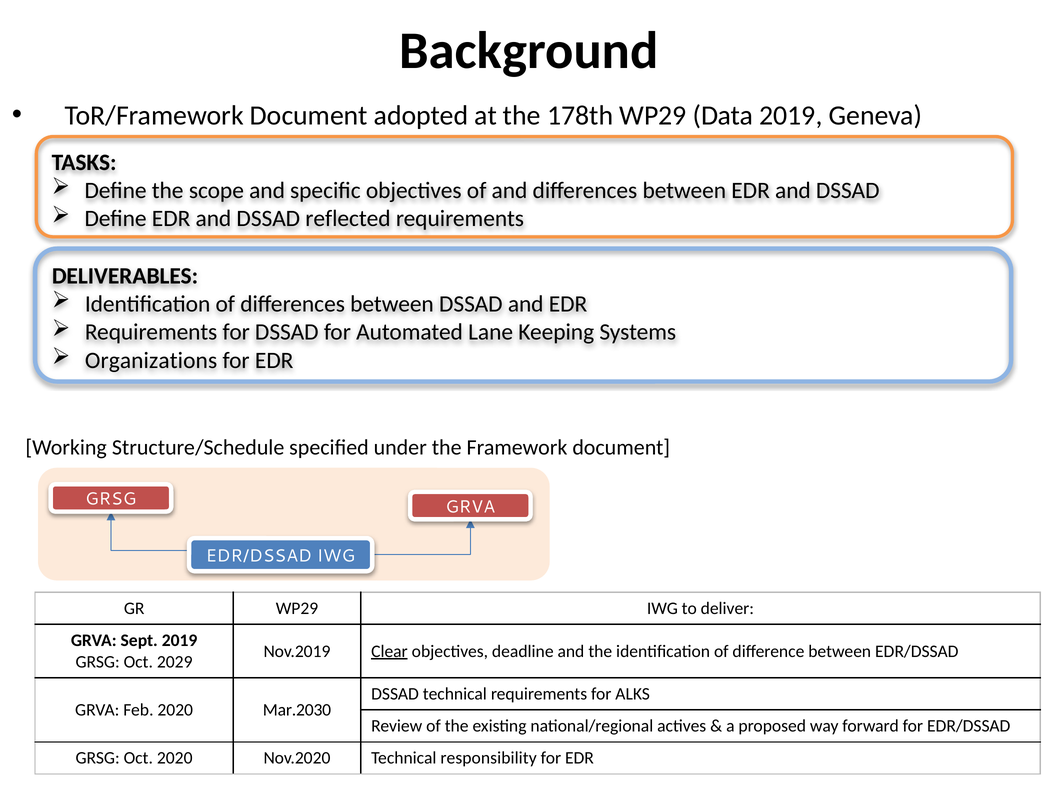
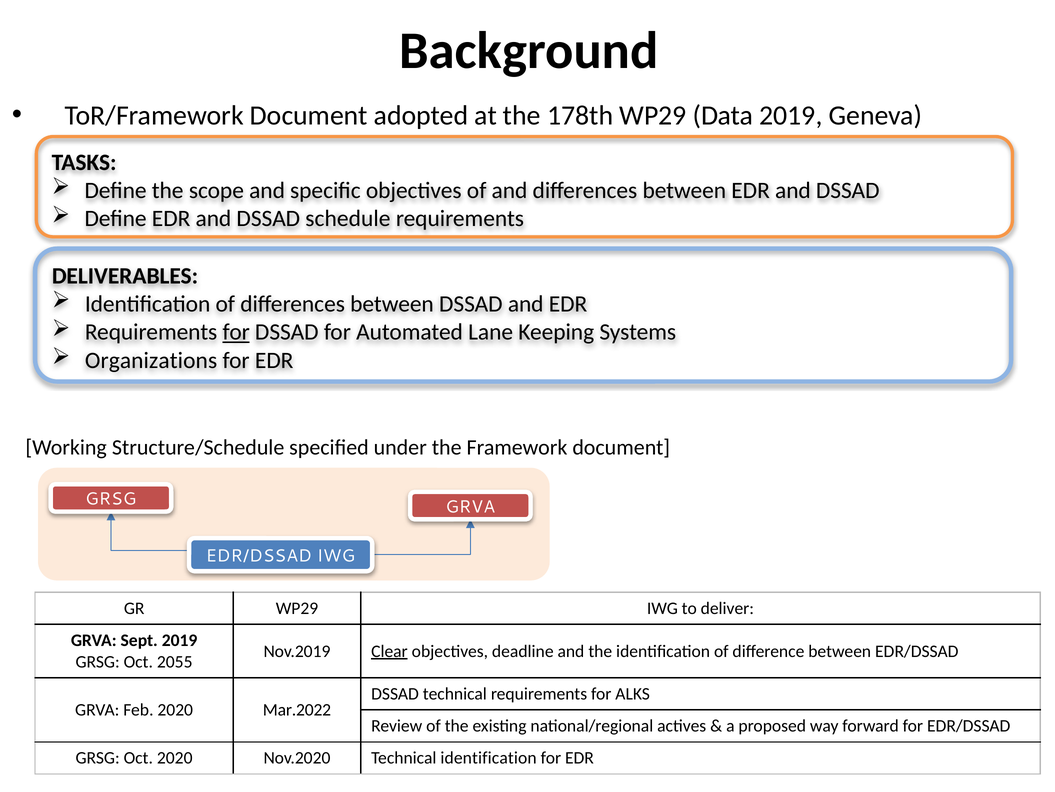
reflected: reflected -> schedule (348, 218)
for underline: none -> present (236, 332)
2029: 2029 -> 2055 (175, 661)
Mar.2030: Mar.2030 -> Mar.2022 (297, 709)
Technical responsibility: responsibility -> identification (489, 757)
